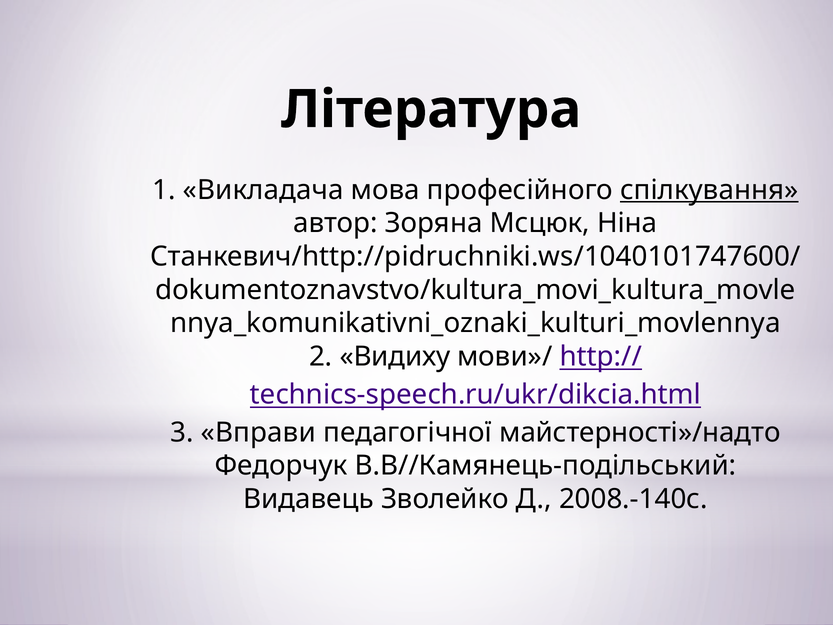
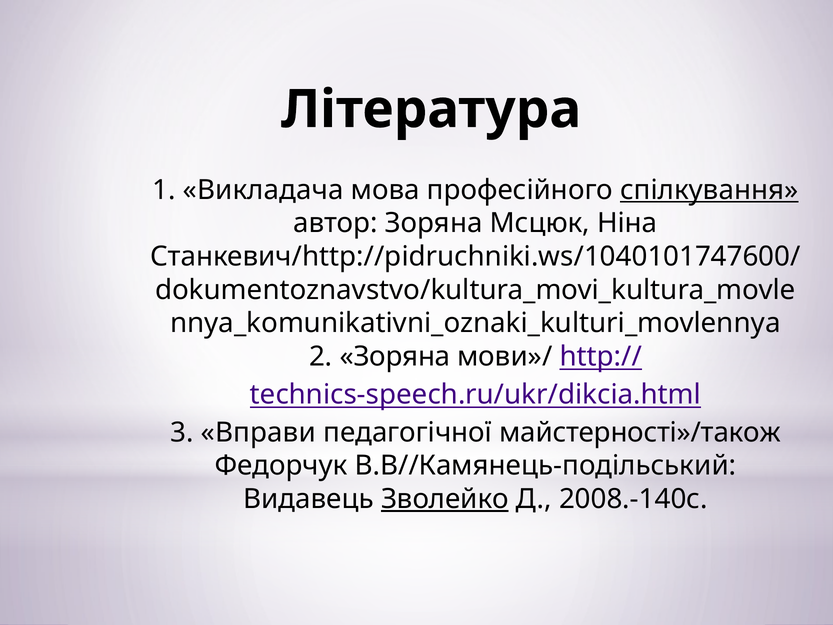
2 Видиху: Видиху -> Зоряна (395, 356)
майстерності»/надто: майстерності»/надто -> майстерності»/також (640, 432)
Зволейко underline: none -> present (445, 499)
